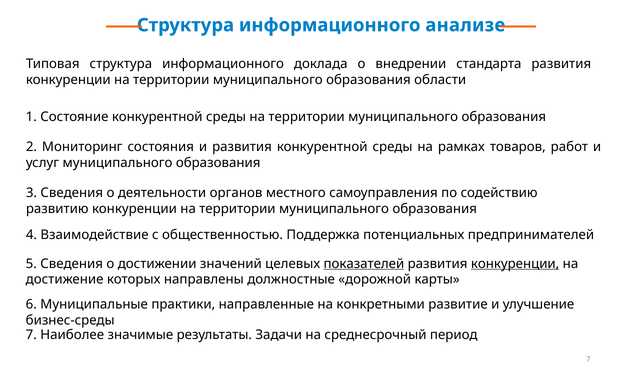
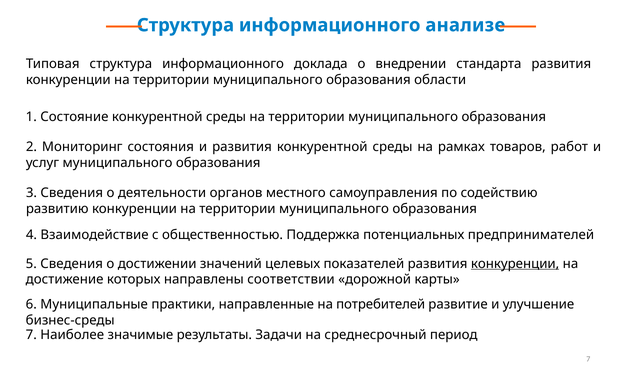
показателей underline: present -> none (364, 264)
должностные: должностные -> соответствии (291, 279)
конкретными: конкретными -> потребителей (381, 304)
